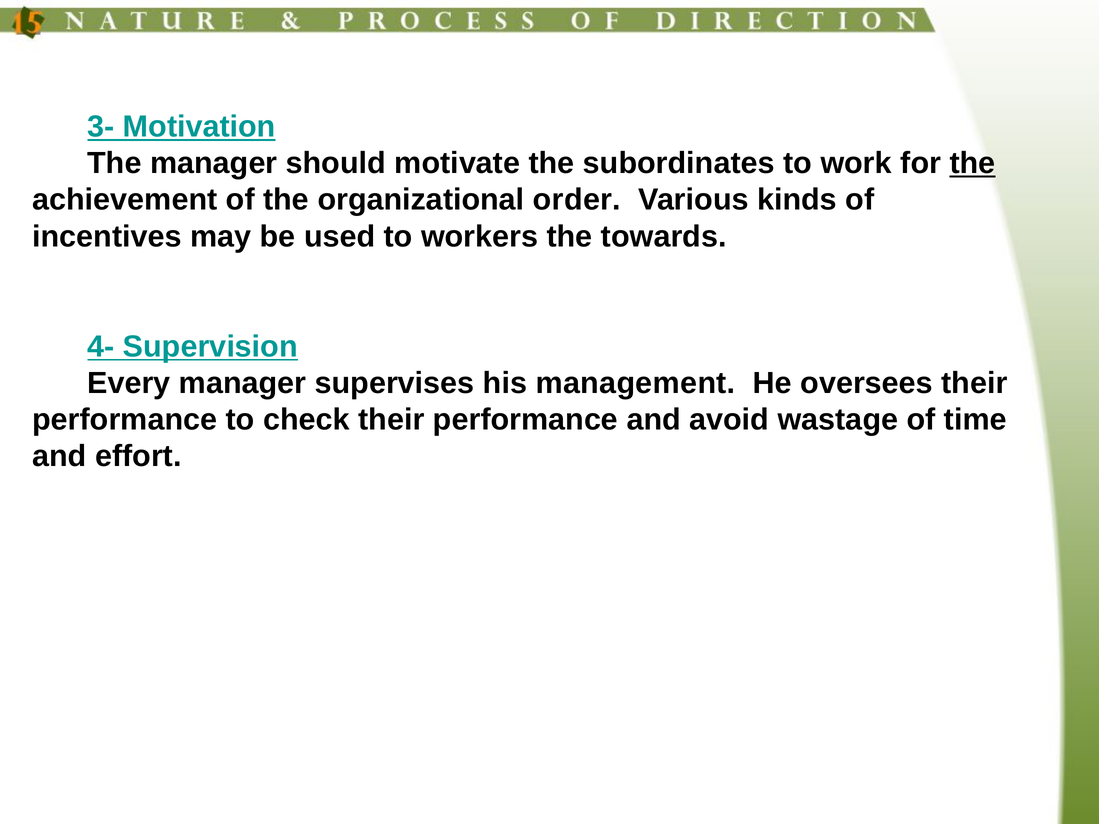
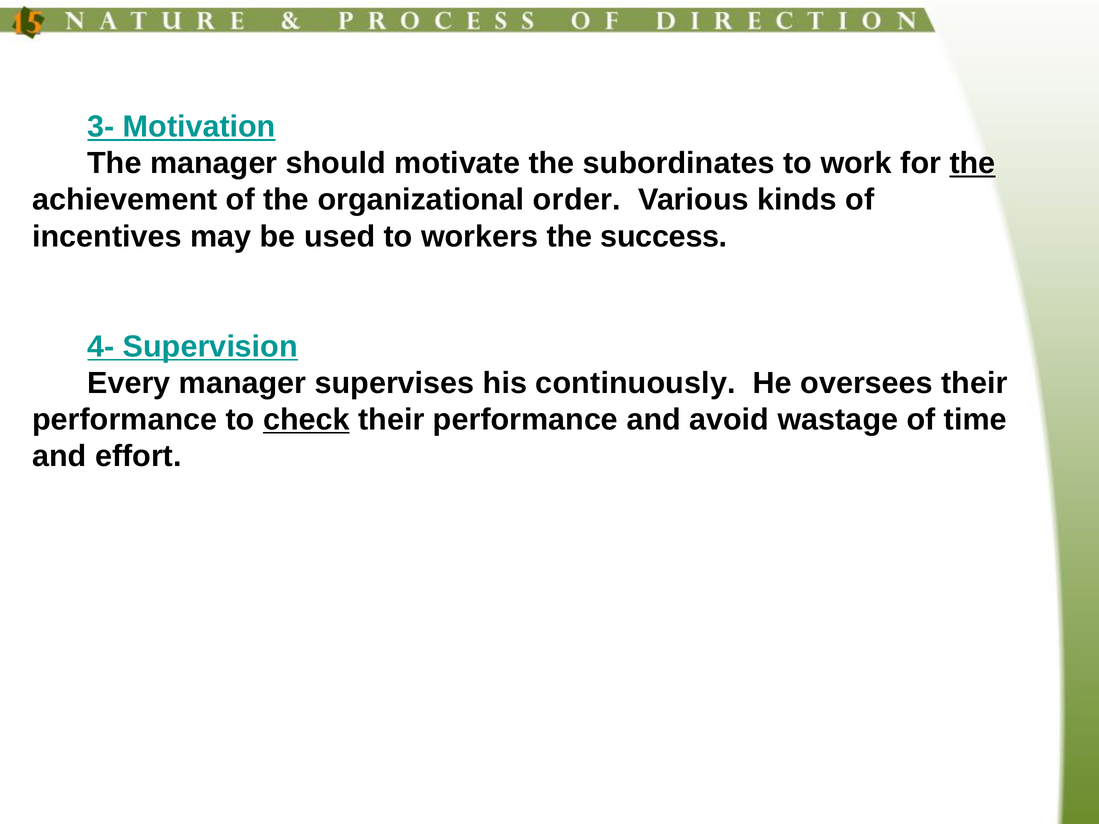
towards: towards -> success (664, 237)
management: management -> continuously (636, 383)
check underline: none -> present (306, 420)
